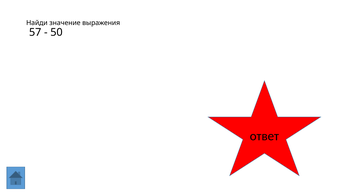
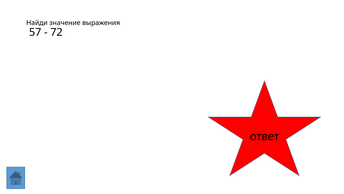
50: 50 -> 72 (56, 32)
